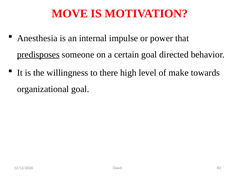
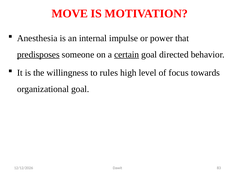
certain underline: none -> present (127, 55)
there: there -> rules (109, 73)
make: make -> focus (179, 73)
